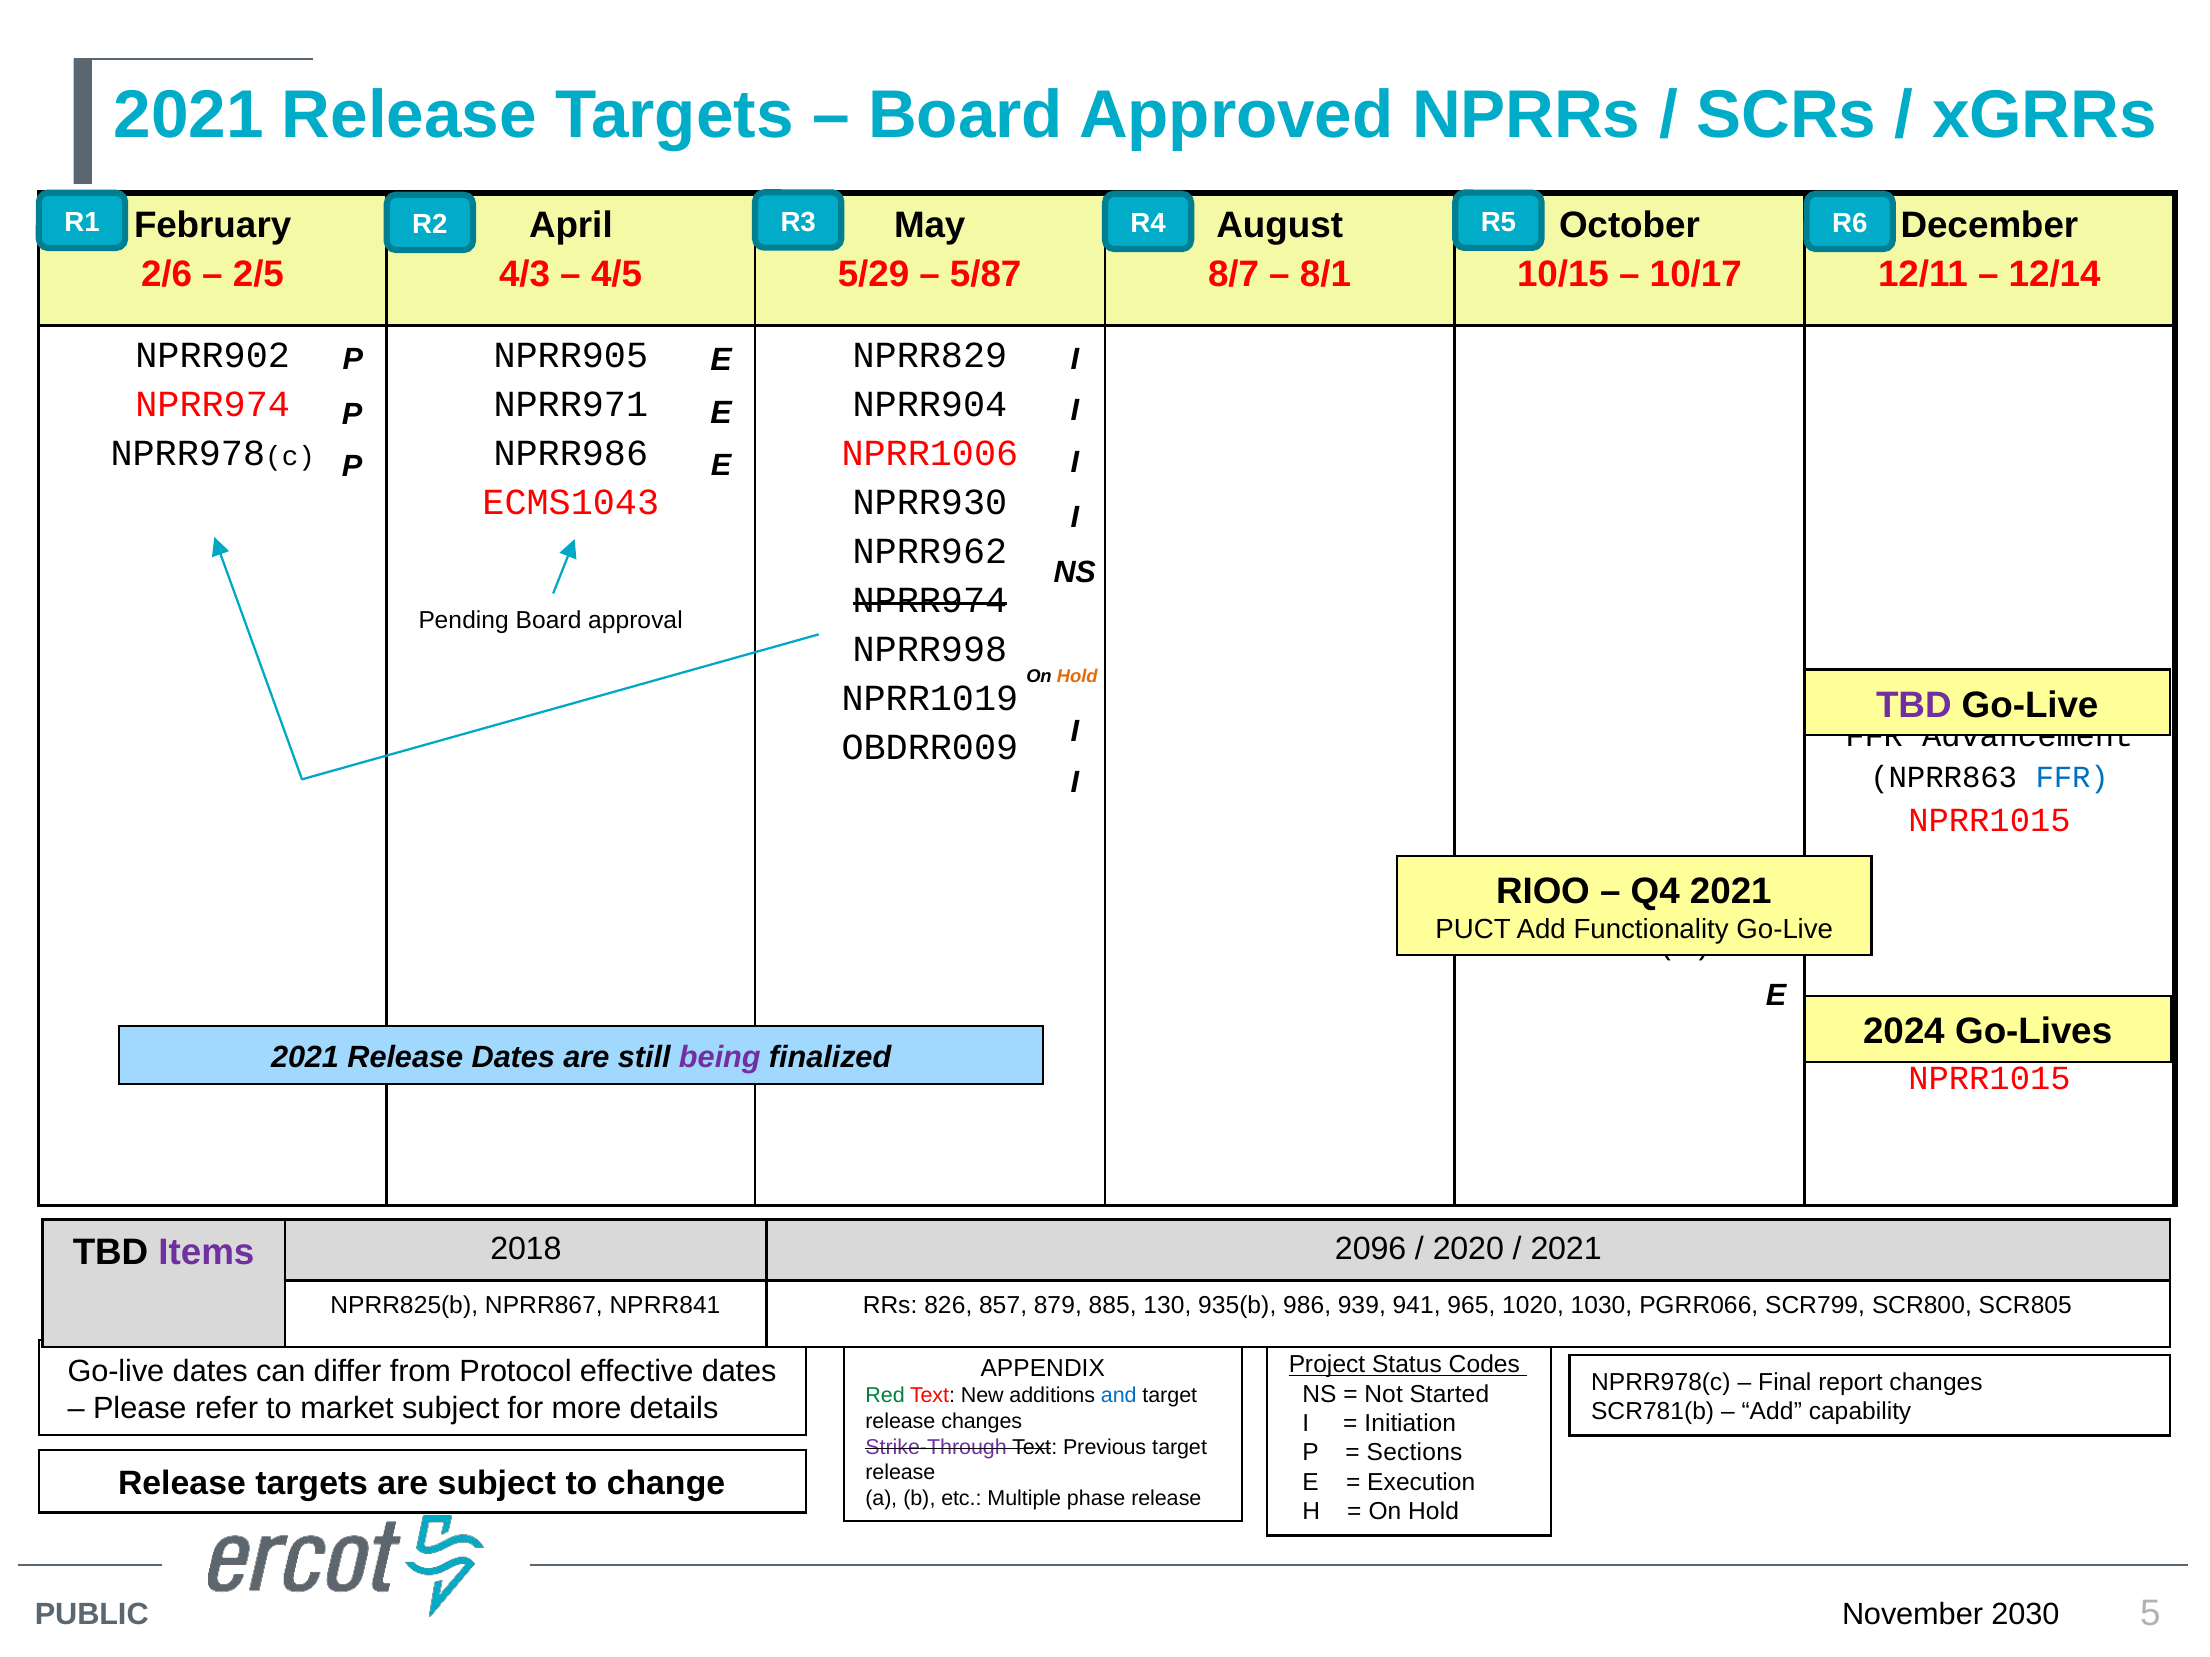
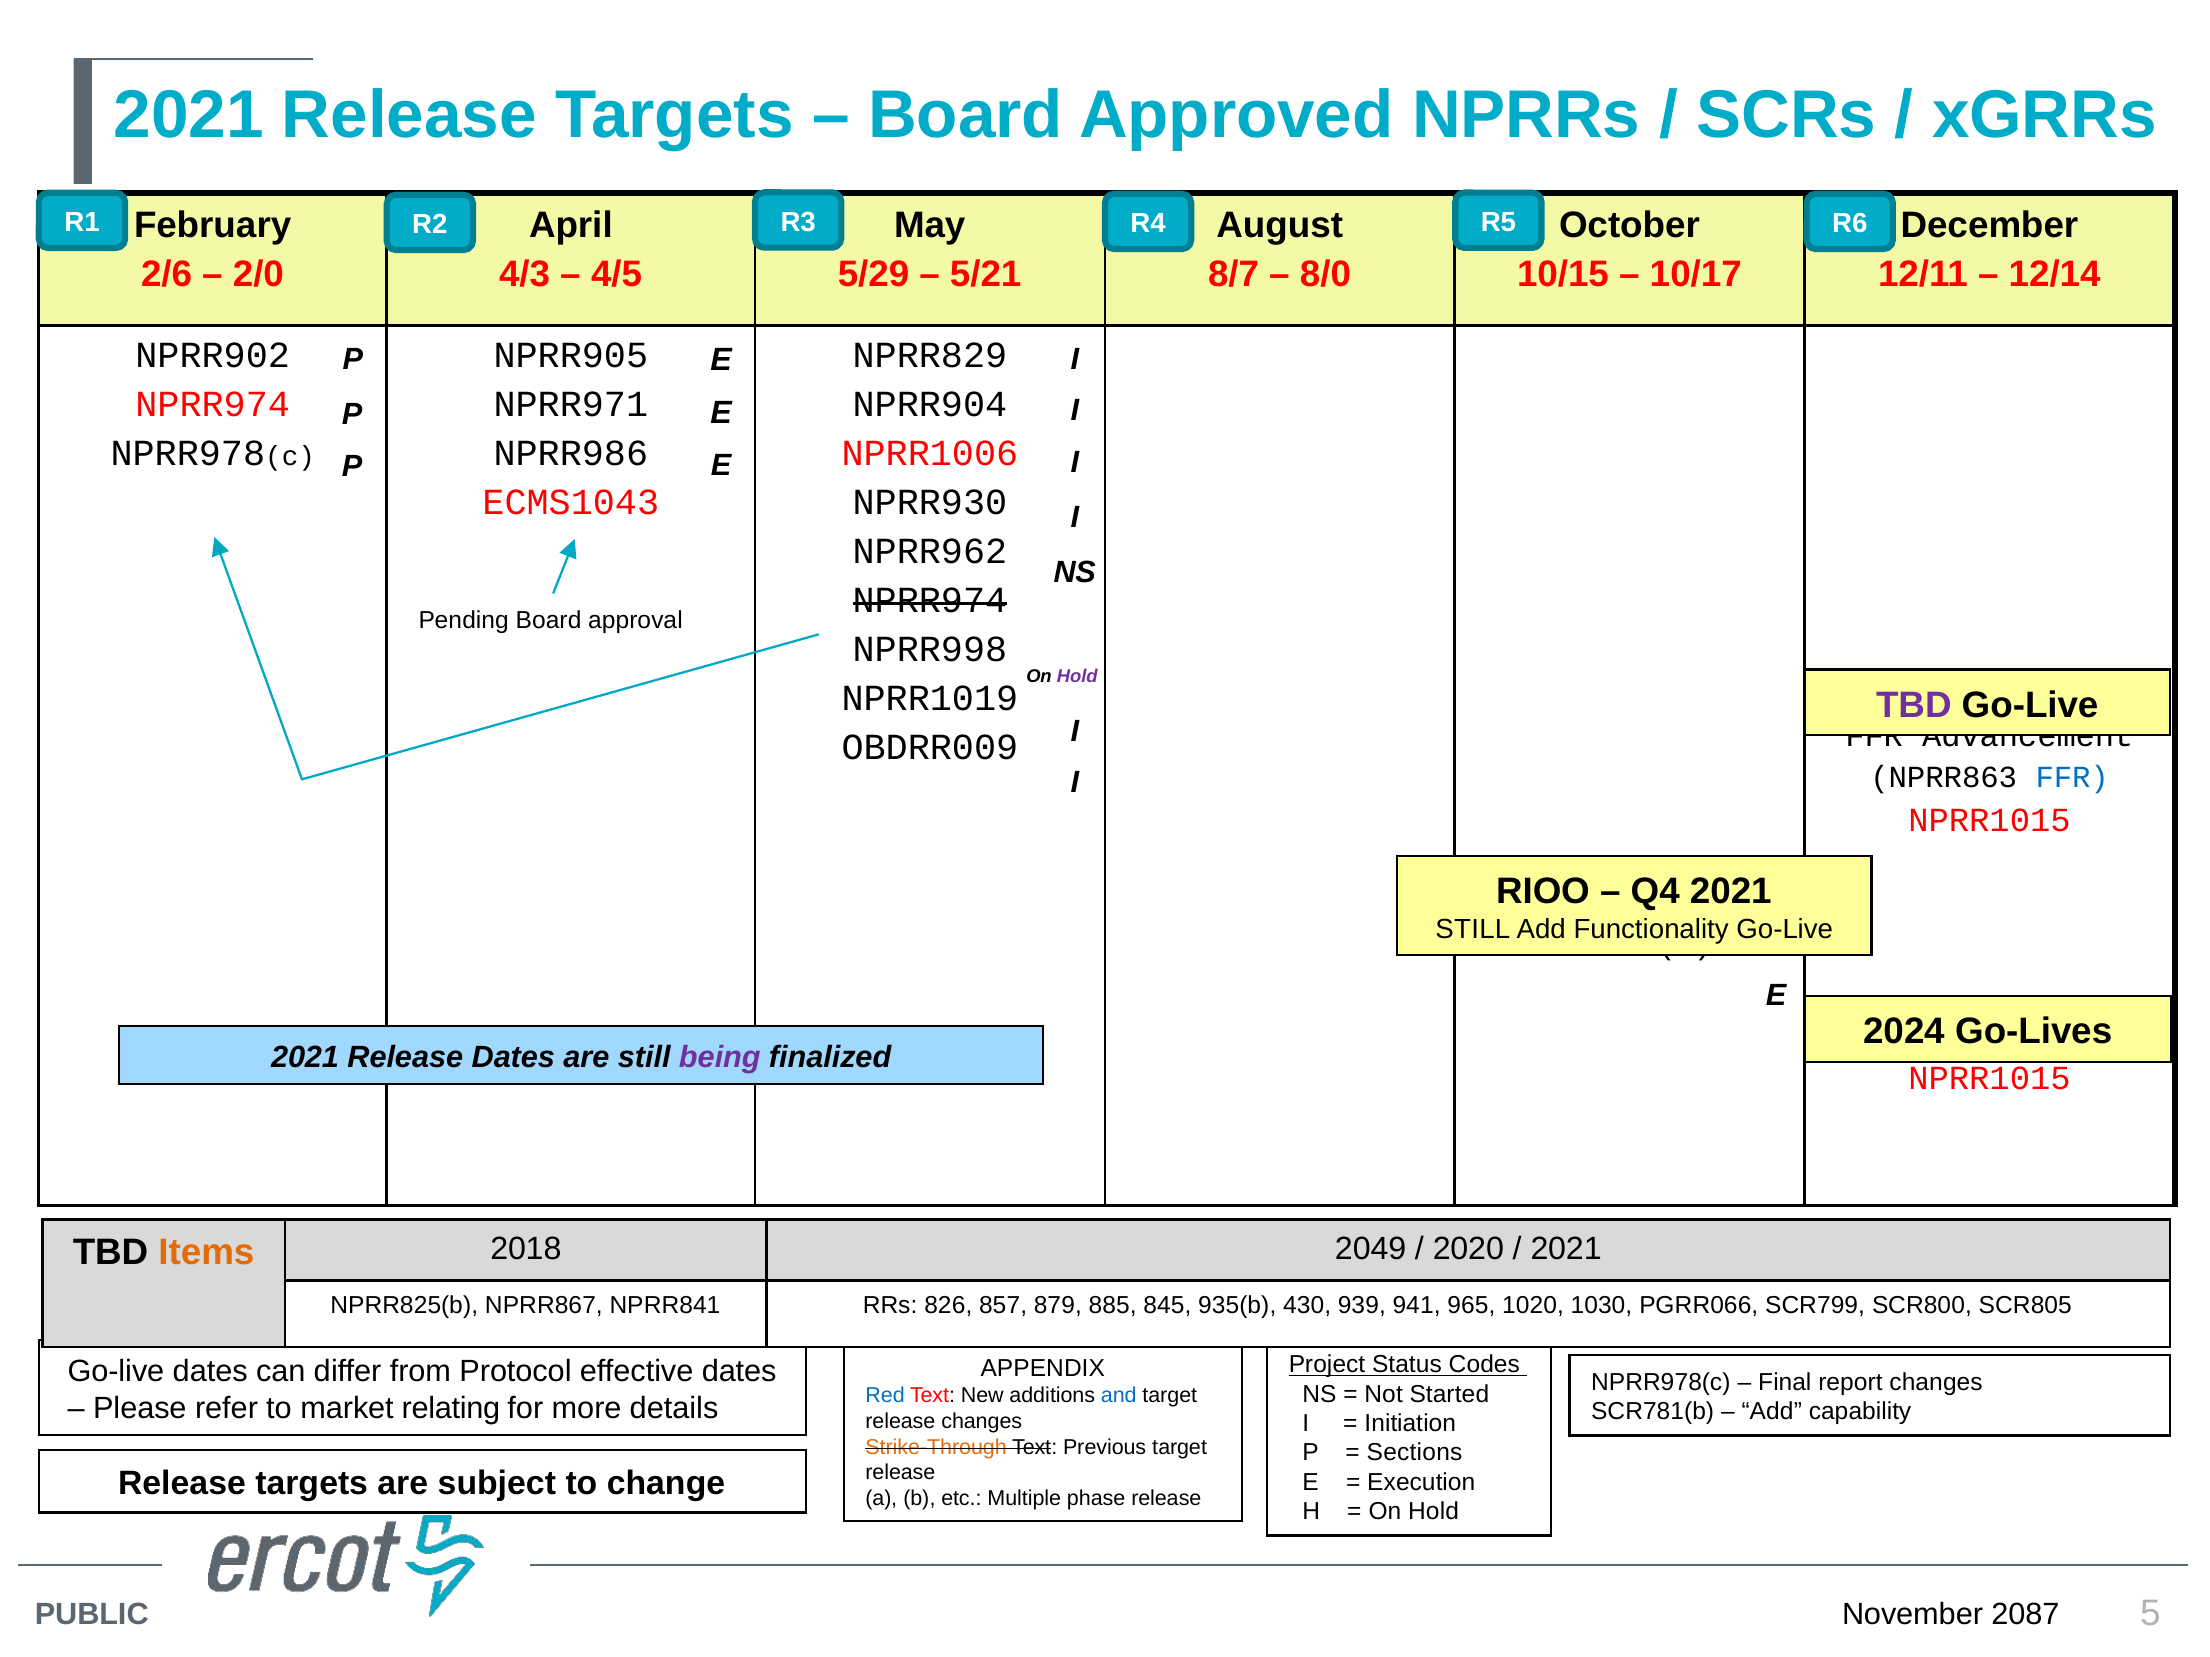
2/5: 2/5 -> 2/0 (258, 274)
5/87: 5/87 -> 5/21 (986, 274)
8/1: 8/1 -> 8/0 (1325, 274)
Hold colour: orange -> purple (1077, 677)
PUCT: PUCT -> STILL (1473, 930)
Items colour: purple -> orange (206, 1252)
2096: 2096 -> 2049 (1371, 1250)
130: 130 -> 845 (1167, 1306)
986: 986 -> 430 (1307, 1306)
Red colour: green -> blue (885, 1396)
market subject: subject -> relating (451, 1409)
Strike-Through colour: purple -> orange (936, 1448)
2030: 2030 -> 2087 (2025, 1615)
